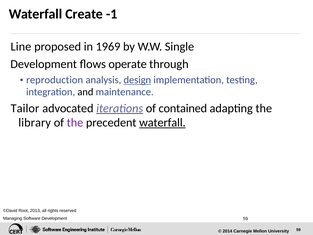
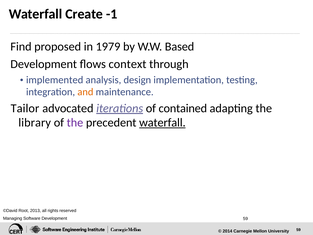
Line: Line -> Find (21, 47)
1969: 1969 -> 1979 (108, 47)
Single: Single -> Based (180, 47)
operate: operate -> context (127, 64)
reproduction: reproduction -> implemented (55, 80)
design underline: present -> none (137, 80)
and colour: black -> orange (85, 92)
